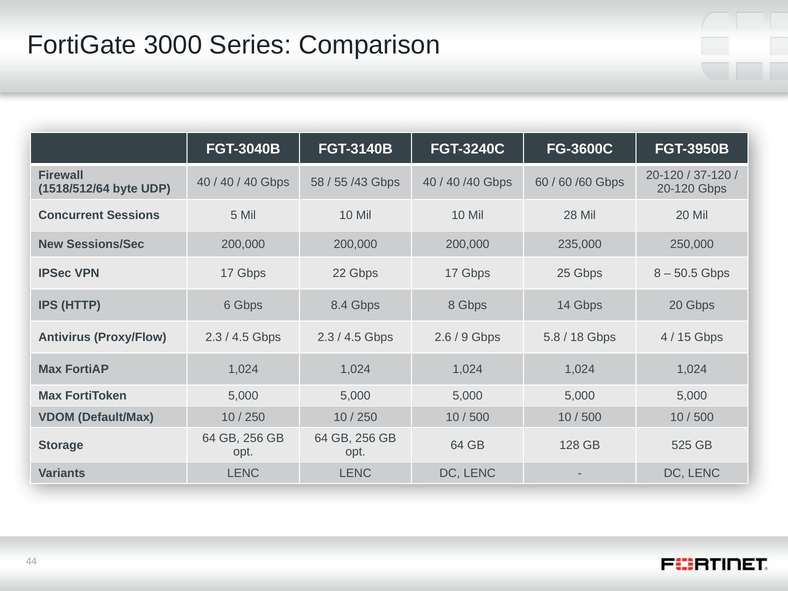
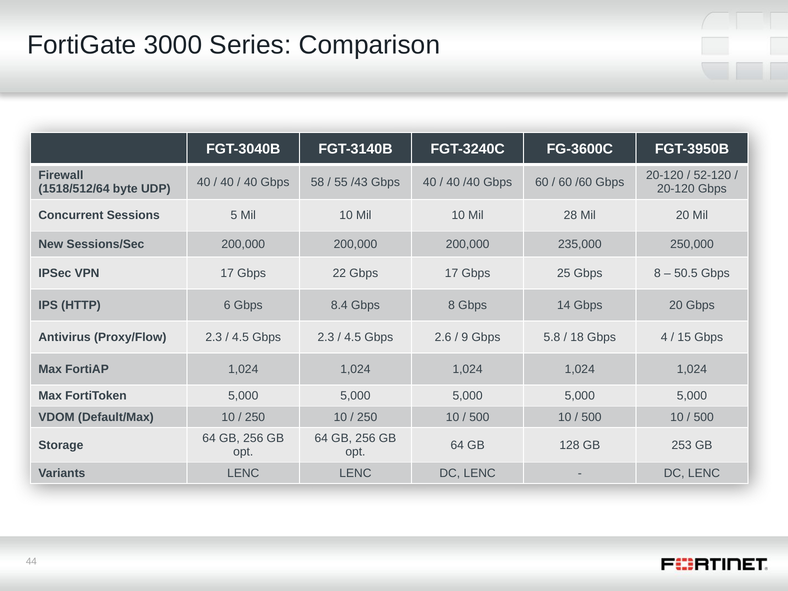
37-120: 37-120 -> 52-120 (712, 175)
525: 525 -> 253 (682, 445)
